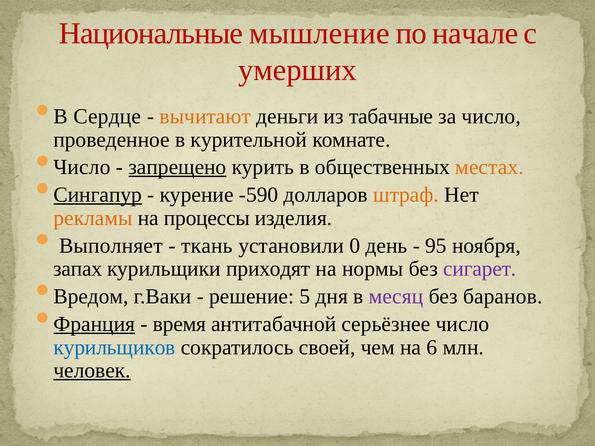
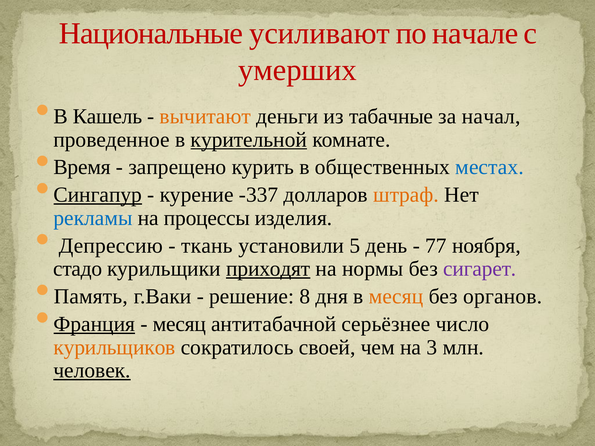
мышление: мышление -> усиливают (320, 33)
Сердце: Сердце -> Кашель (108, 116)
за число: число -> начал (491, 116)
курительной underline: none -> present (249, 140)
Число: Число -> Время (82, 167)
запрещено underline: present -> none (177, 167)
местах colour: orange -> blue (490, 167)
-590: -590 -> -337 (259, 195)
рекламы colour: orange -> blue (93, 218)
Выполняет: Выполняет -> Депрессию (111, 246)
0: 0 -> 5 (355, 246)
95: 95 -> 77 (436, 246)
запах: запах -> стадо (78, 269)
приходят underline: none -> present (268, 269)
Вредом: Вредом -> Память (91, 297)
5: 5 -> 8 (305, 297)
месяц colour: purple -> orange (396, 297)
баранов: баранов -> органов (503, 297)
время: время -> месяц (179, 324)
курильщиков colour: blue -> orange (114, 347)
6: 6 -> 3 (432, 347)
